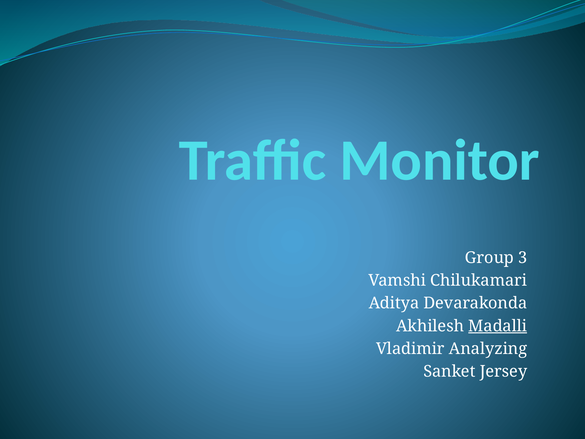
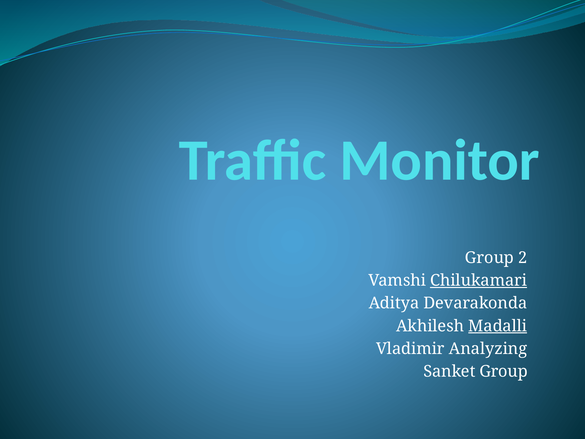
3: 3 -> 2 (523, 258)
Chilukamari underline: none -> present (479, 280)
Sanket Jersey: Jersey -> Group (504, 371)
